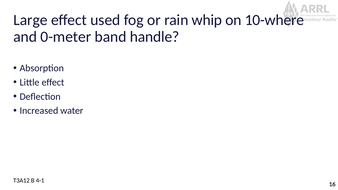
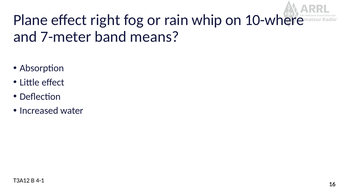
Large: Large -> Plane (31, 20)
used: used -> right (105, 20)
0-meter: 0-meter -> 7-meter (66, 37)
handle: handle -> means (155, 37)
